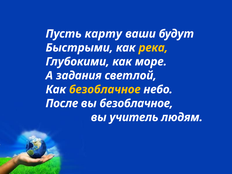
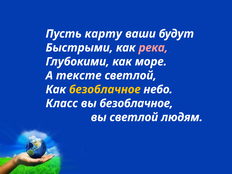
река colour: yellow -> pink (153, 48)
задания: задания -> тексте (79, 76)
После: После -> Класс (62, 103)
вы учитель: учитель -> светлой (134, 117)
